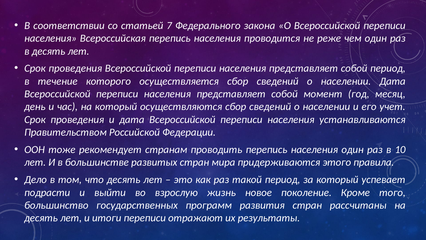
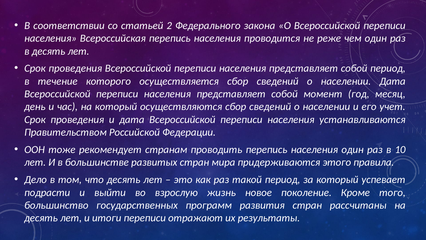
7: 7 -> 2 (169, 26)
